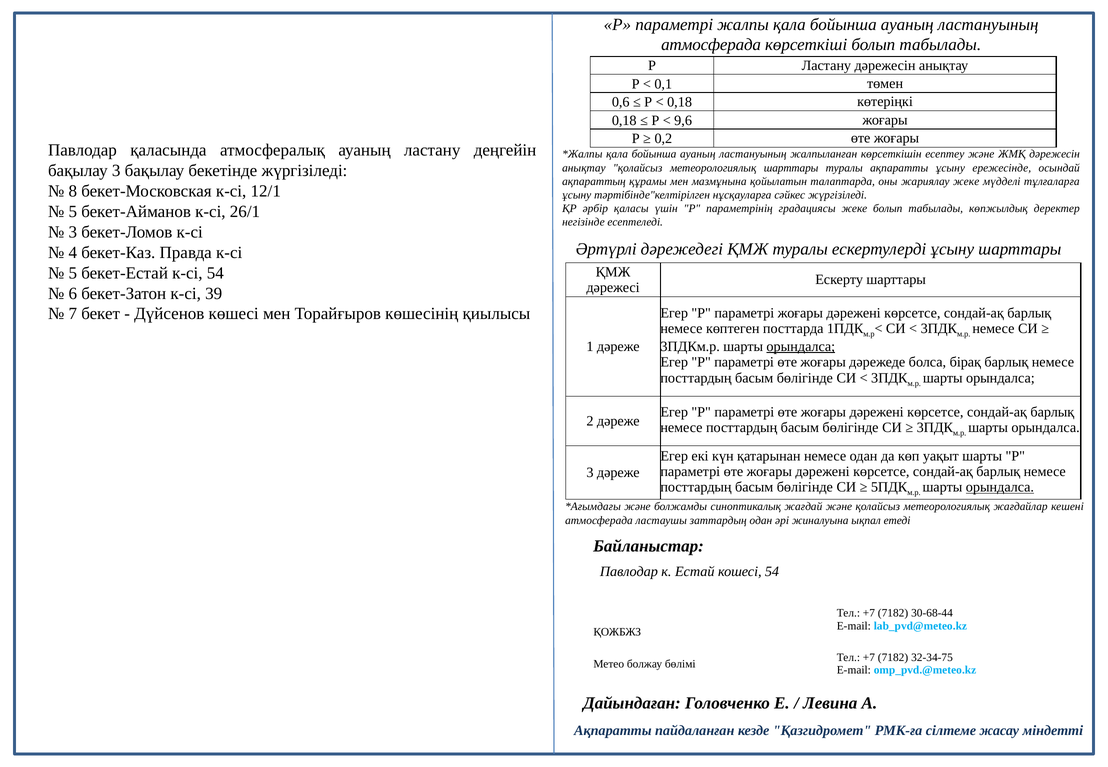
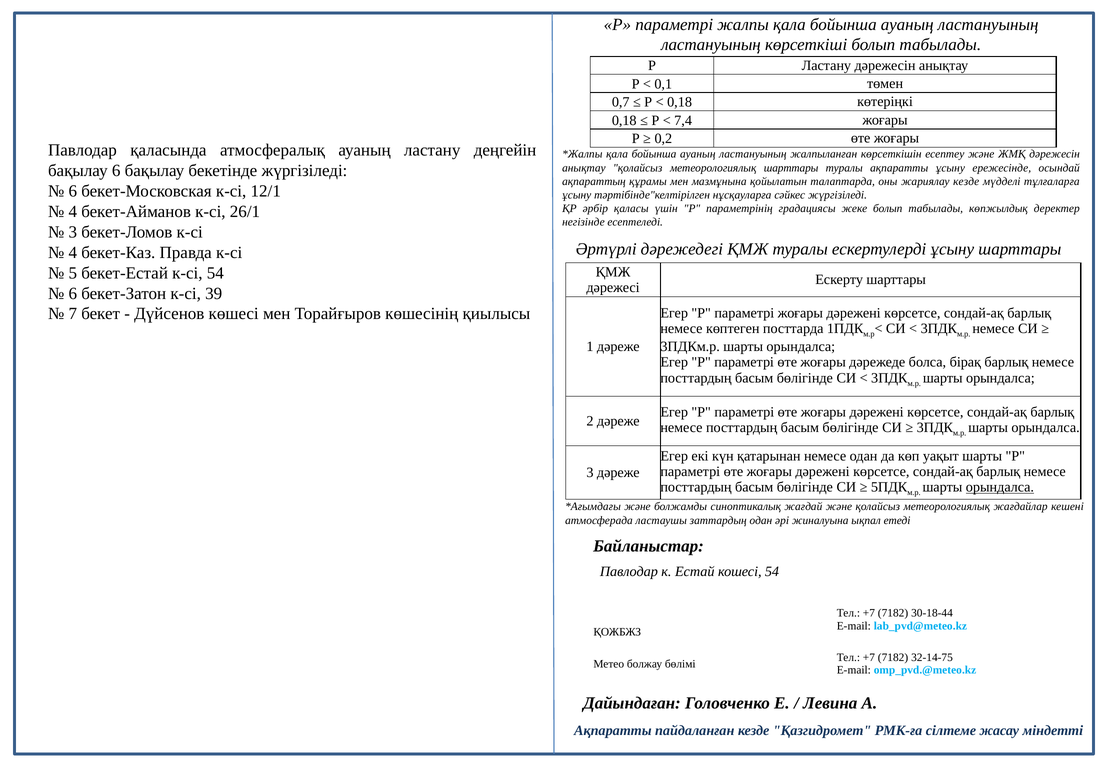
атмосферада: атмосферада -> ластануының (711, 45)
0,6: 0,6 -> 0,7 (621, 102)
9,6: 9,6 -> 7,4 (683, 121)
бақылау 3: 3 -> 6 (116, 171)
жариялау жеке: жеке -> кезде (966, 181)
8: 8 -> 6 (73, 191)
5: 5 -> 4 (73, 212)
орындалса underline: present -> none (801, 347)
30-68-44: 30-68-44 -> 30-18-44 (932, 613)
32-34-75: 32-34-75 -> 32-14-75 (932, 658)
